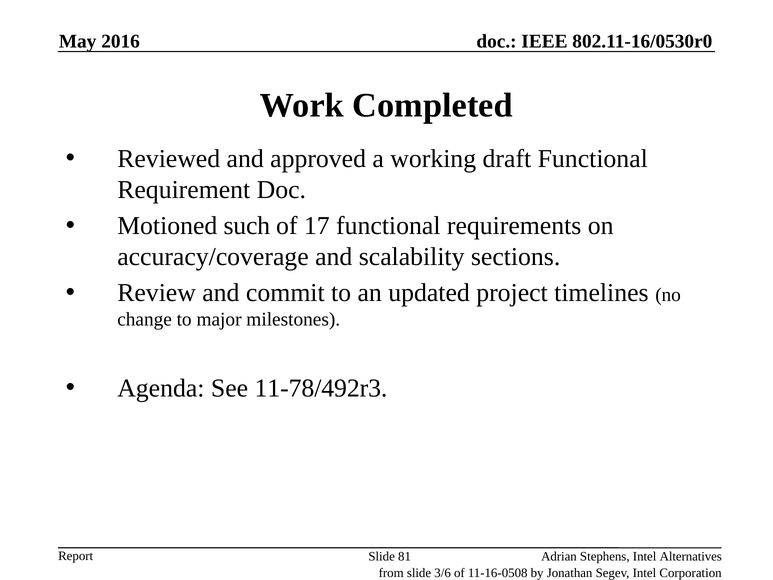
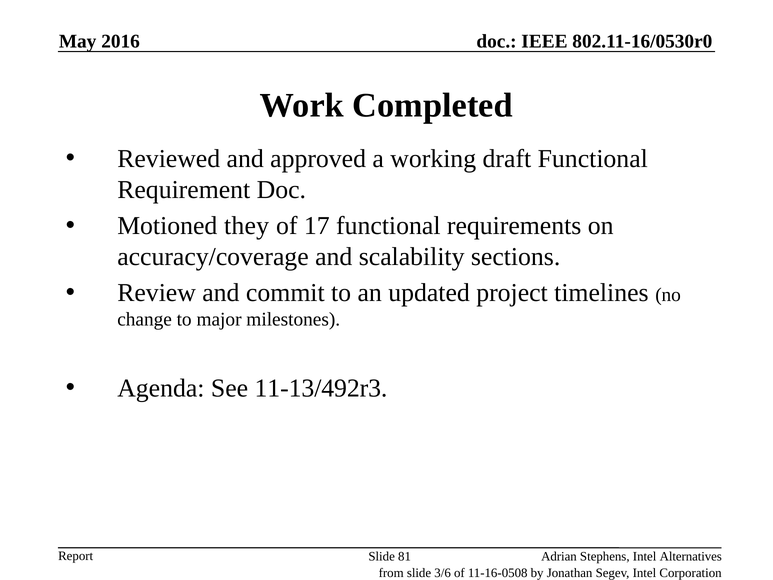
such: such -> they (247, 226)
11-78/492r3: 11-78/492r3 -> 11-13/492r3 (321, 388)
